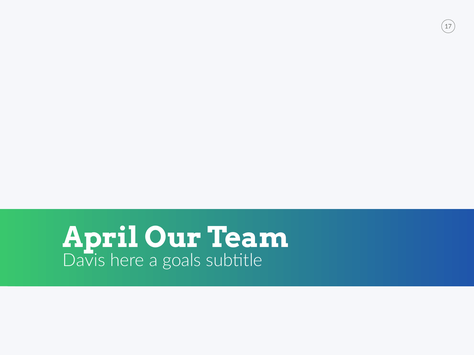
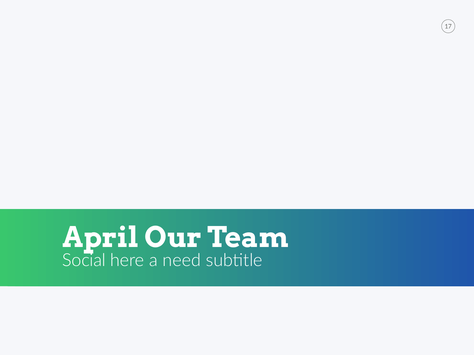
Davis: Davis -> Social (84, 261)
goals: goals -> need (182, 261)
